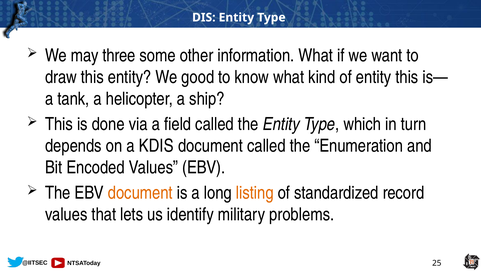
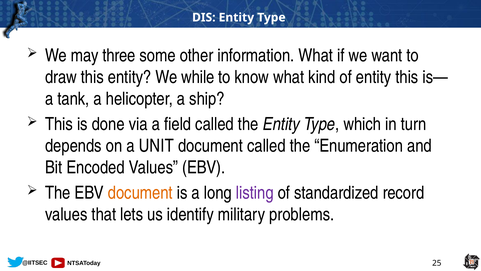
good: good -> while (198, 77)
KDIS: KDIS -> UNIT (156, 146)
listing colour: orange -> purple (255, 193)
